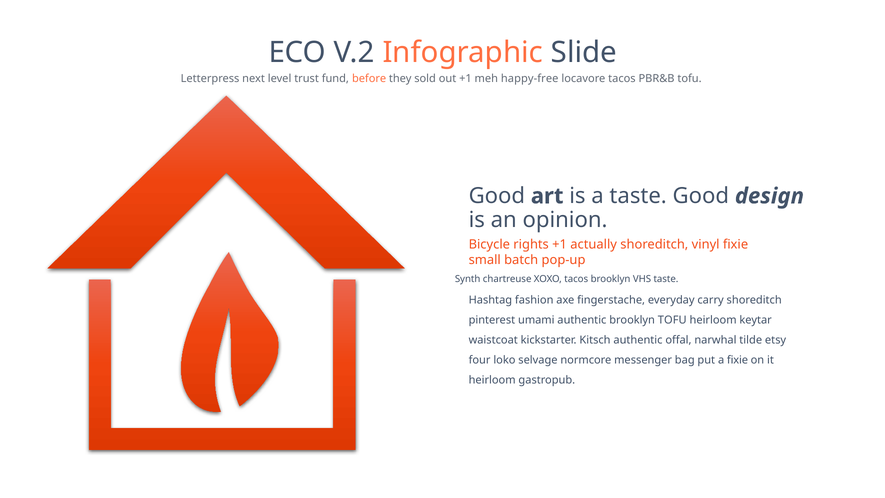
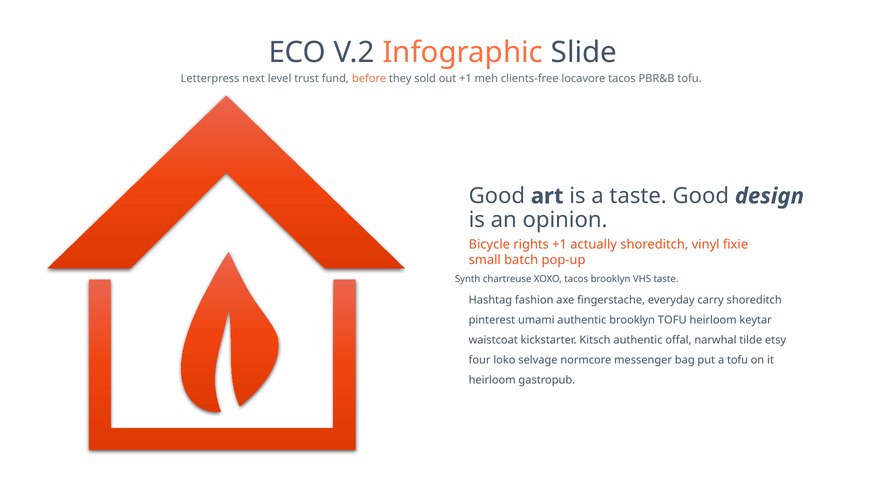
happy-free: happy-free -> clients-free (530, 79)
a fixie: fixie -> tofu (738, 360)
